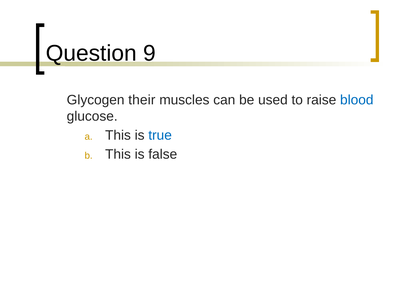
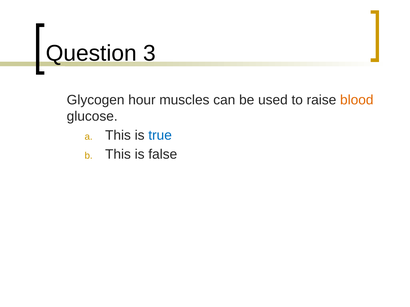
9: 9 -> 3 (150, 54)
their: their -> hour (142, 100)
blood colour: blue -> orange (357, 100)
